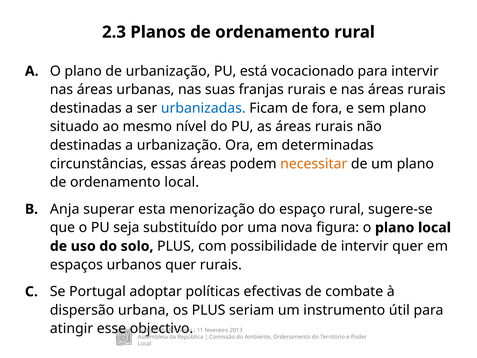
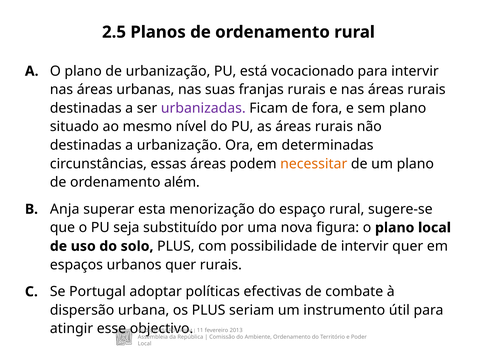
2.3: 2.3 -> 2.5 (114, 32)
urbanizadas colour: blue -> purple (203, 108)
ordenamento local: local -> além (182, 182)
